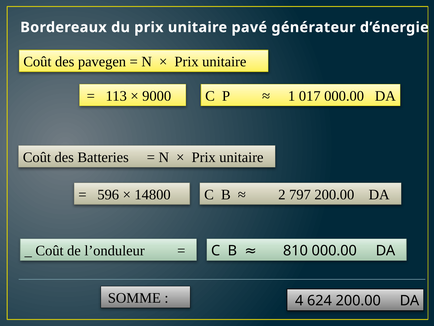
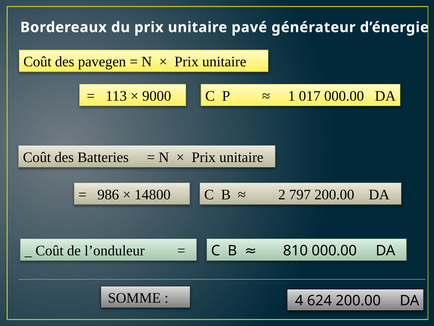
596: 596 -> 986 (108, 194)
